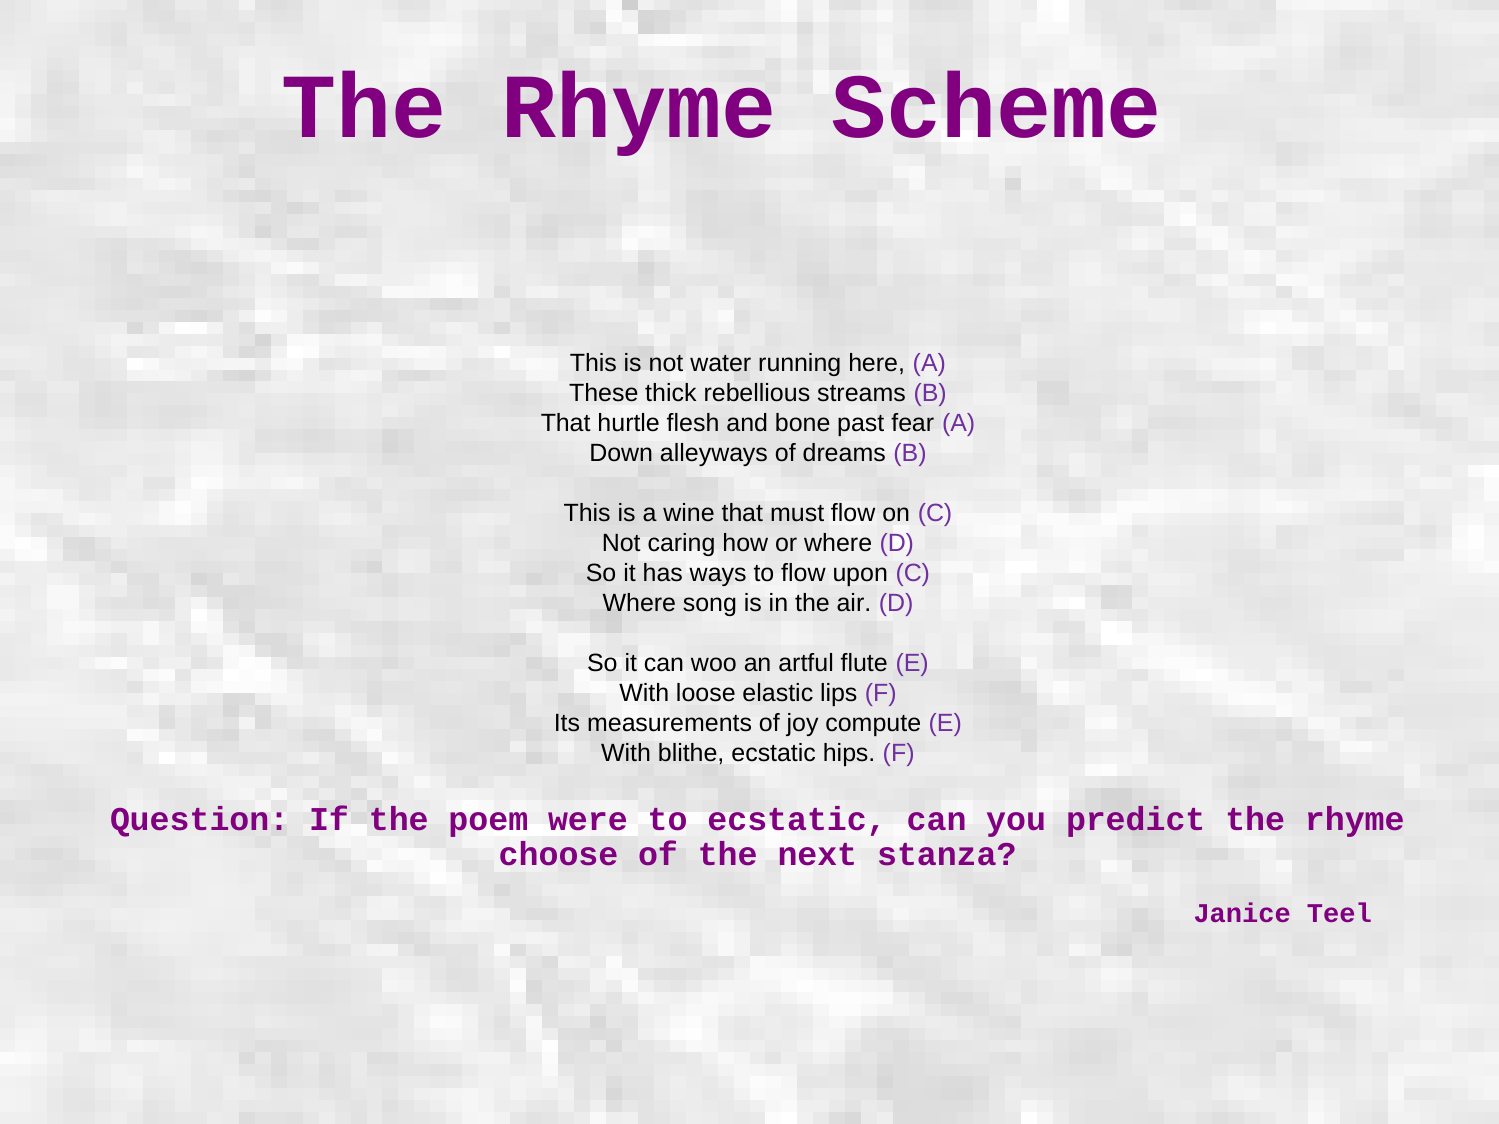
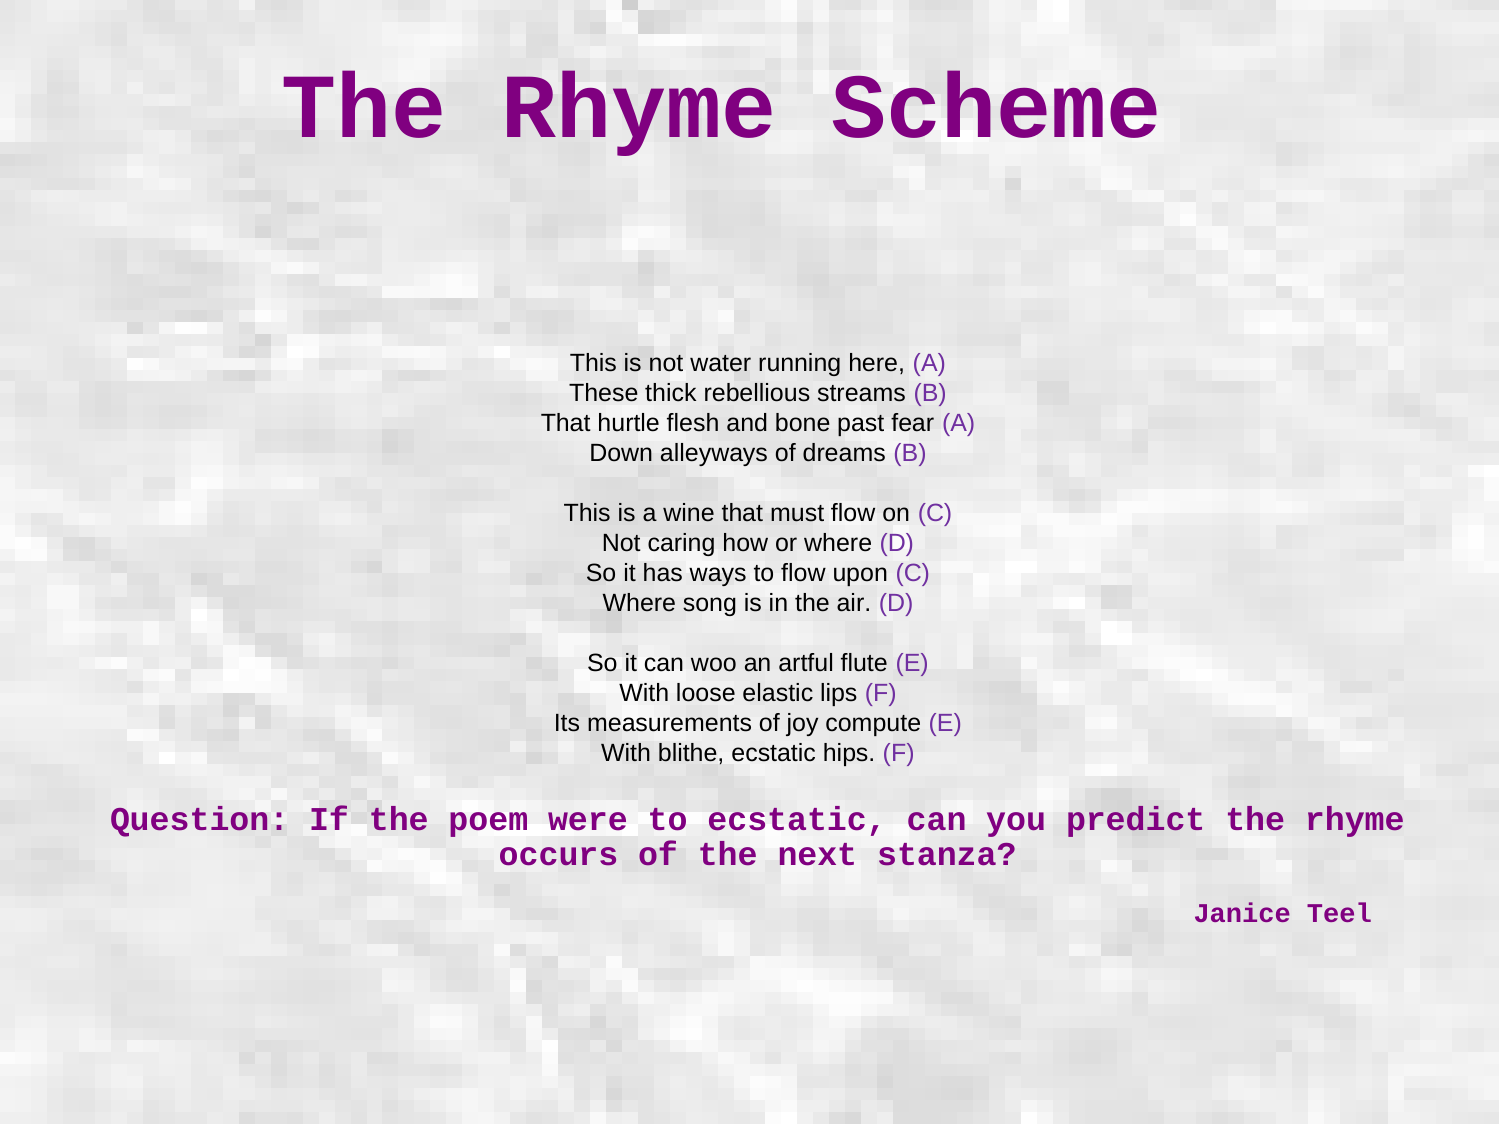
choose: choose -> occurs (559, 855)
